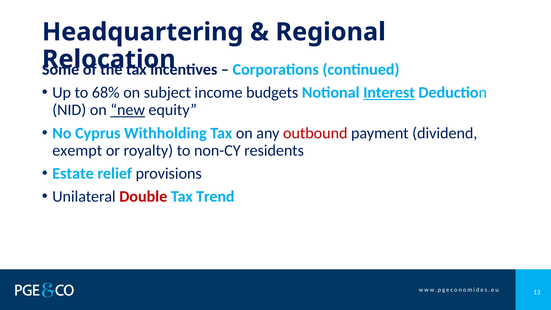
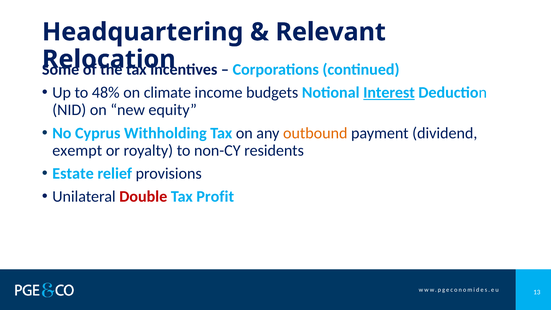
Regional: Regional -> Relevant (331, 32)
68%: 68% -> 48% (106, 93)
subject: subject -> climate (167, 93)
new underline: present -> none (128, 110)
outbound colour: red -> orange (315, 133)
Trend: Trend -> Profit (215, 197)
